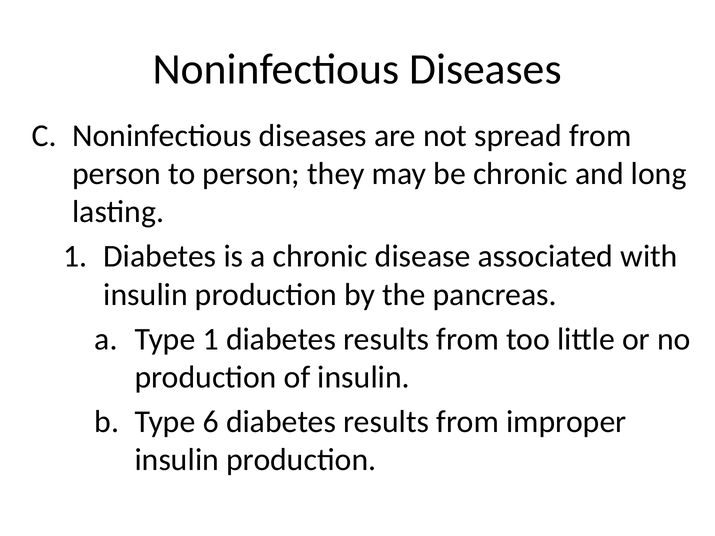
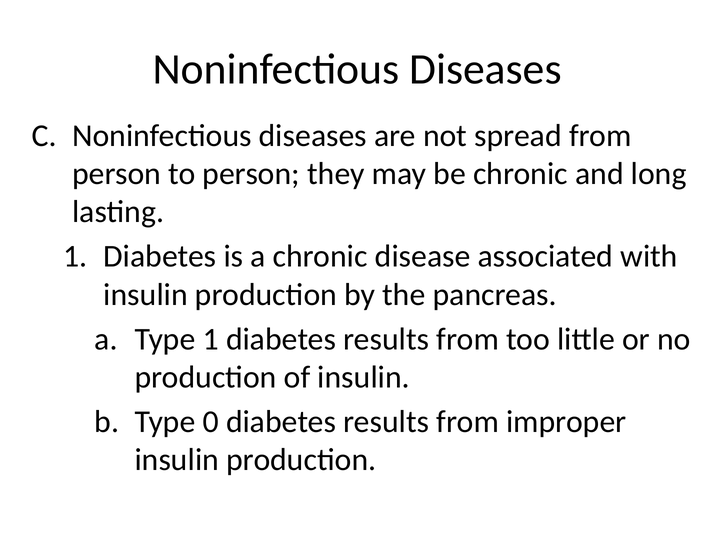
6: 6 -> 0 (211, 422)
